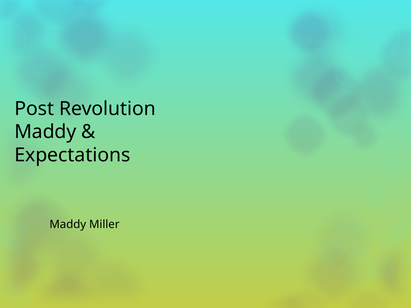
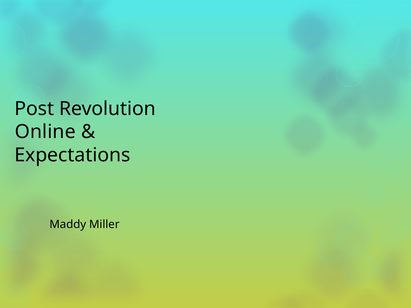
Maddy: Maddy -> Online (45, 132)
